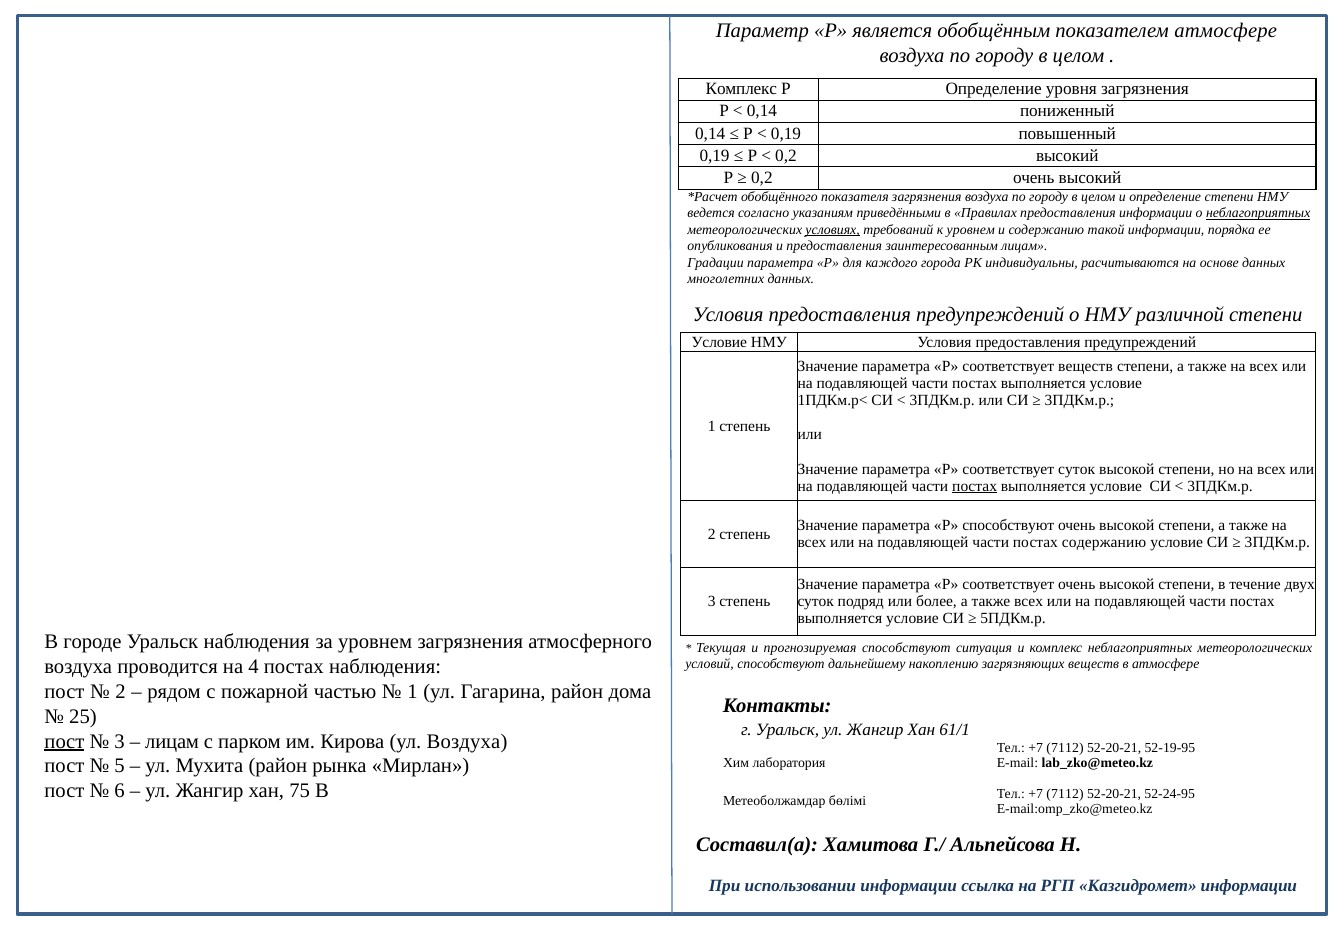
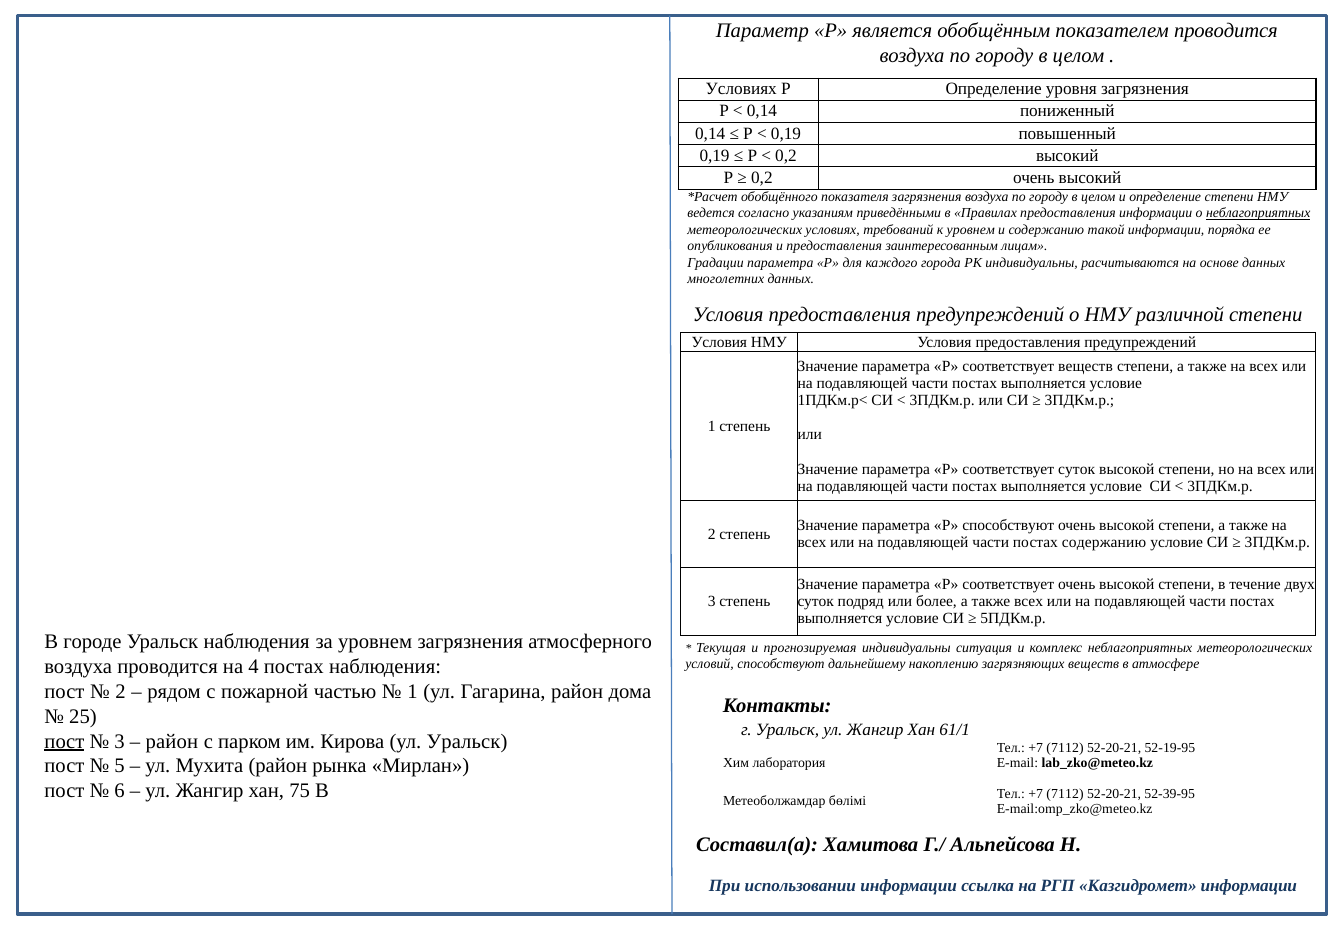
показателем атмосфере: атмосфере -> проводится (1226, 31)
Комплекс: Комплекс -> Условиях (741, 89)
условиях underline: present -> none (833, 230)
Условие: Условие -> Условия (719, 342)
постах underline: present -> none (975, 486)
прогнозируемая способствуют: способствуют -> индивидуальны (906, 648)
лицам: лицам -> район (172, 742)
ул Воздуха: Воздуха -> Уральск (467, 742)
52-24-95: 52-24-95 -> 52-39-95 (1170, 794)
